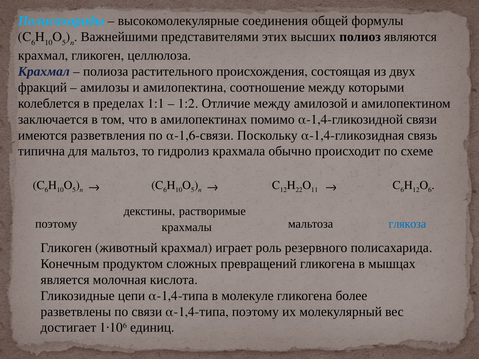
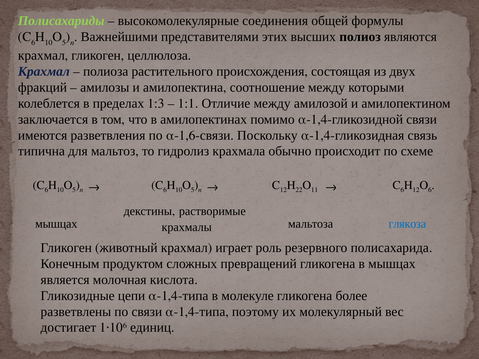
Полисахариды colour: light blue -> light green (61, 21)
1:1: 1:1 -> 1:3 (156, 103)
1:2: 1:2 -> 1:1 (188, 103)
поэтому: поэтому -> мышцах (56, 224)
